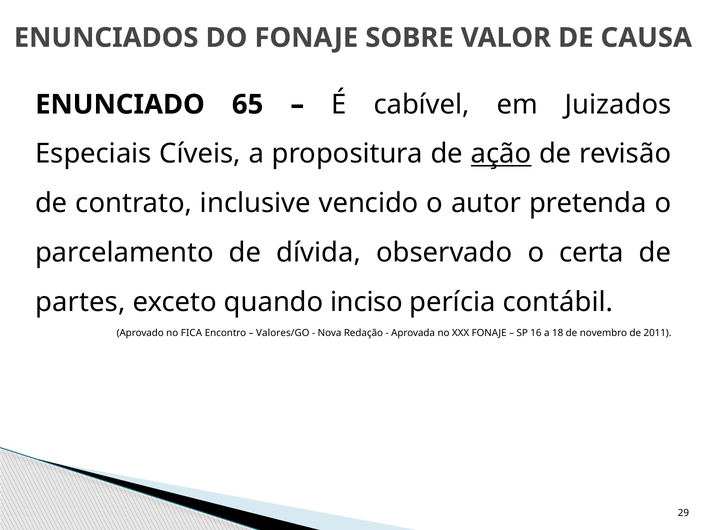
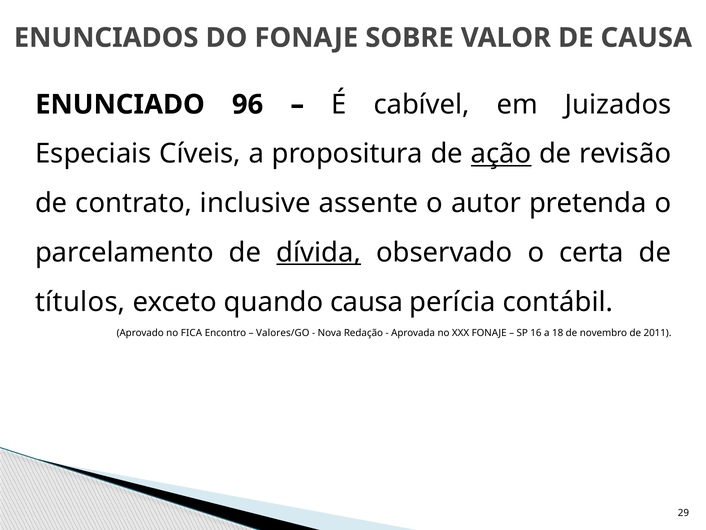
65: 65 -> 96 (248, 104)
vencido: vencido -> assente (369, 203)
dívida underline: none -> present (319, 252)
partes: partes -> títulos (80, 302)
quando inciso: inciso -> causa (367, 302)
